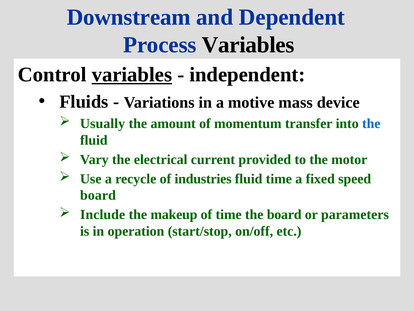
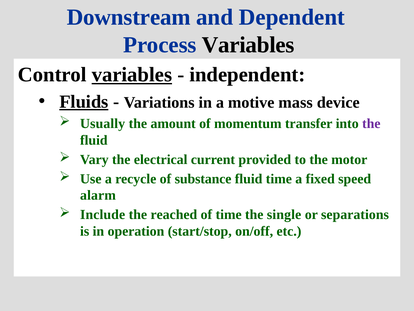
Fluids underline: none -> present (84, 102)
the colour: blue -> purple (371, 123)
industries: industries -> substance (203, 179)
board: board -> alarm (98, 195)
makeup: makeup -> reached (174, 214)
the board: board -> single (284, 214)
parameters: parameters -> separations (355, 214)
